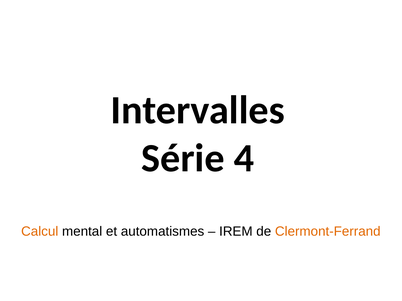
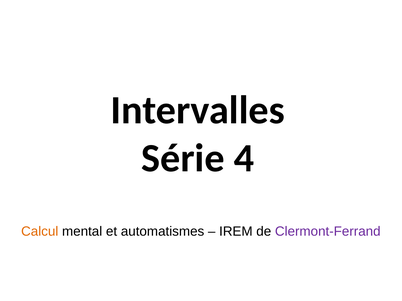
Clermont-Ferrand colour: orange -> purple (328, 232)
